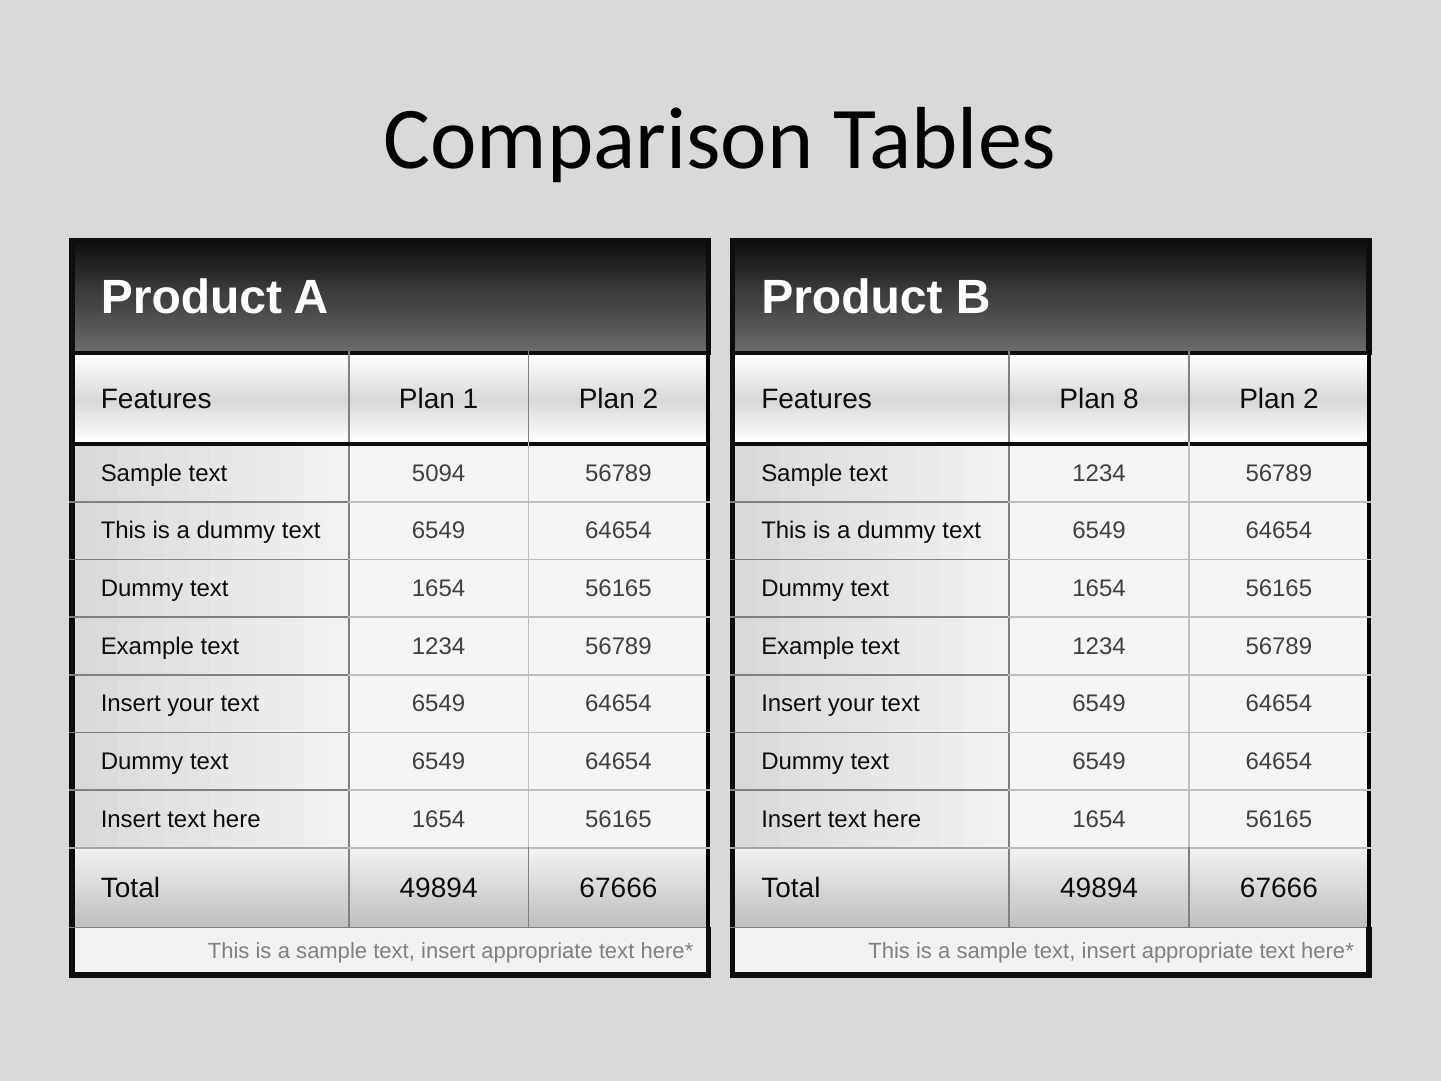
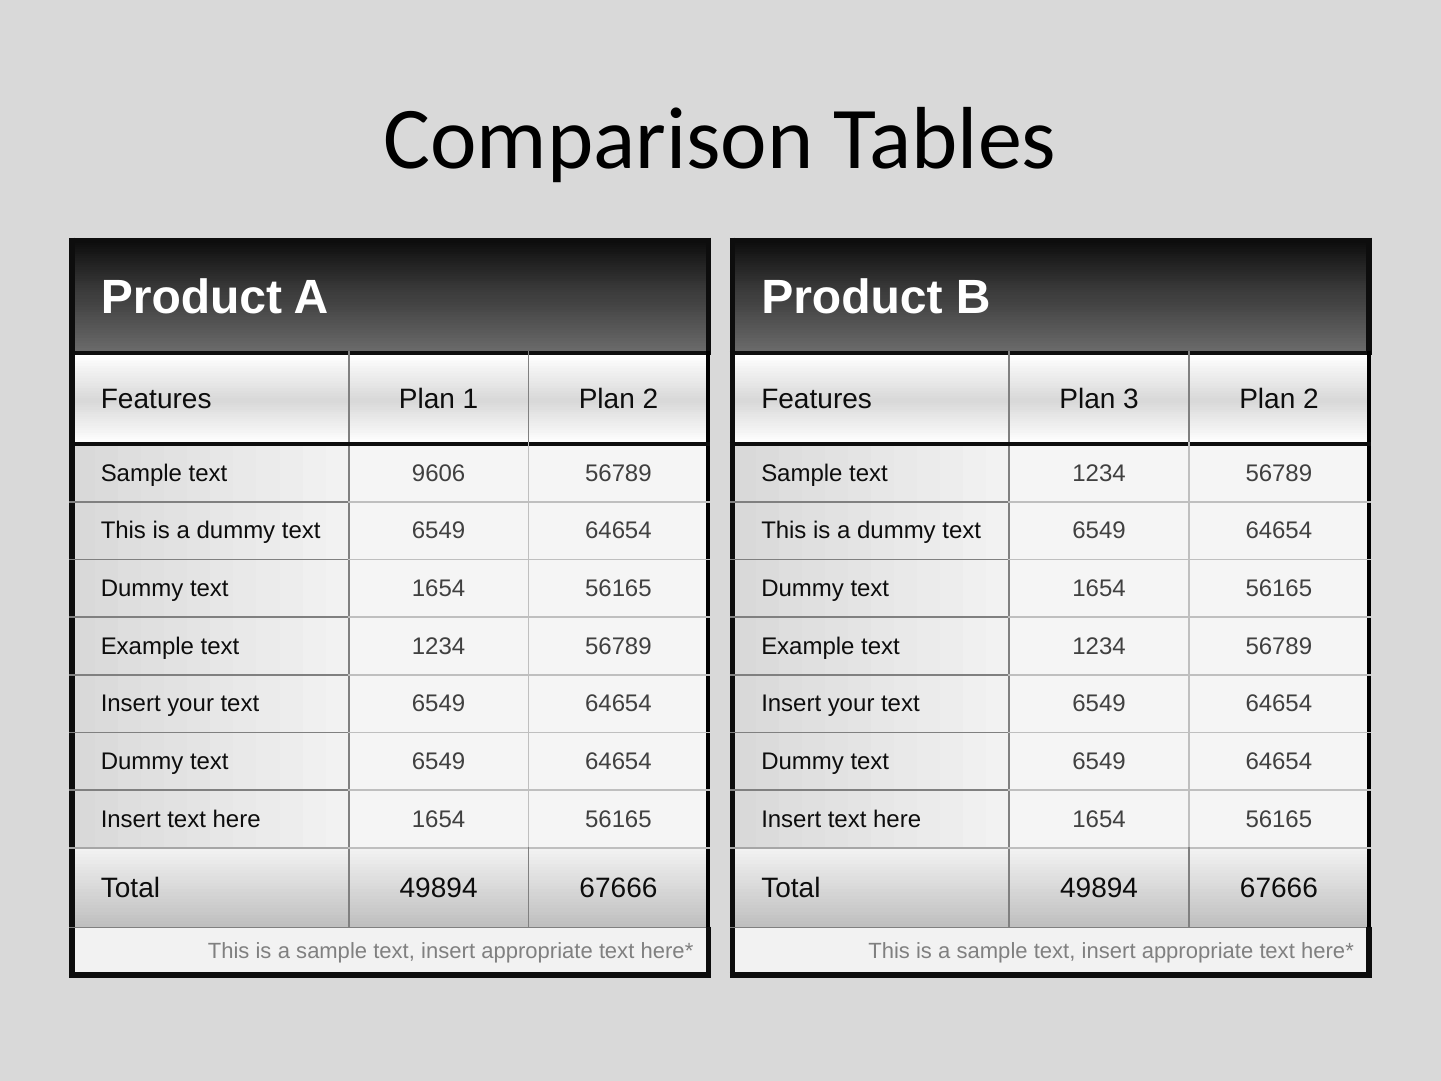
8: 8 -> 3 (1131, 399)
5094: 5094 -> 9606 (439, 473)
